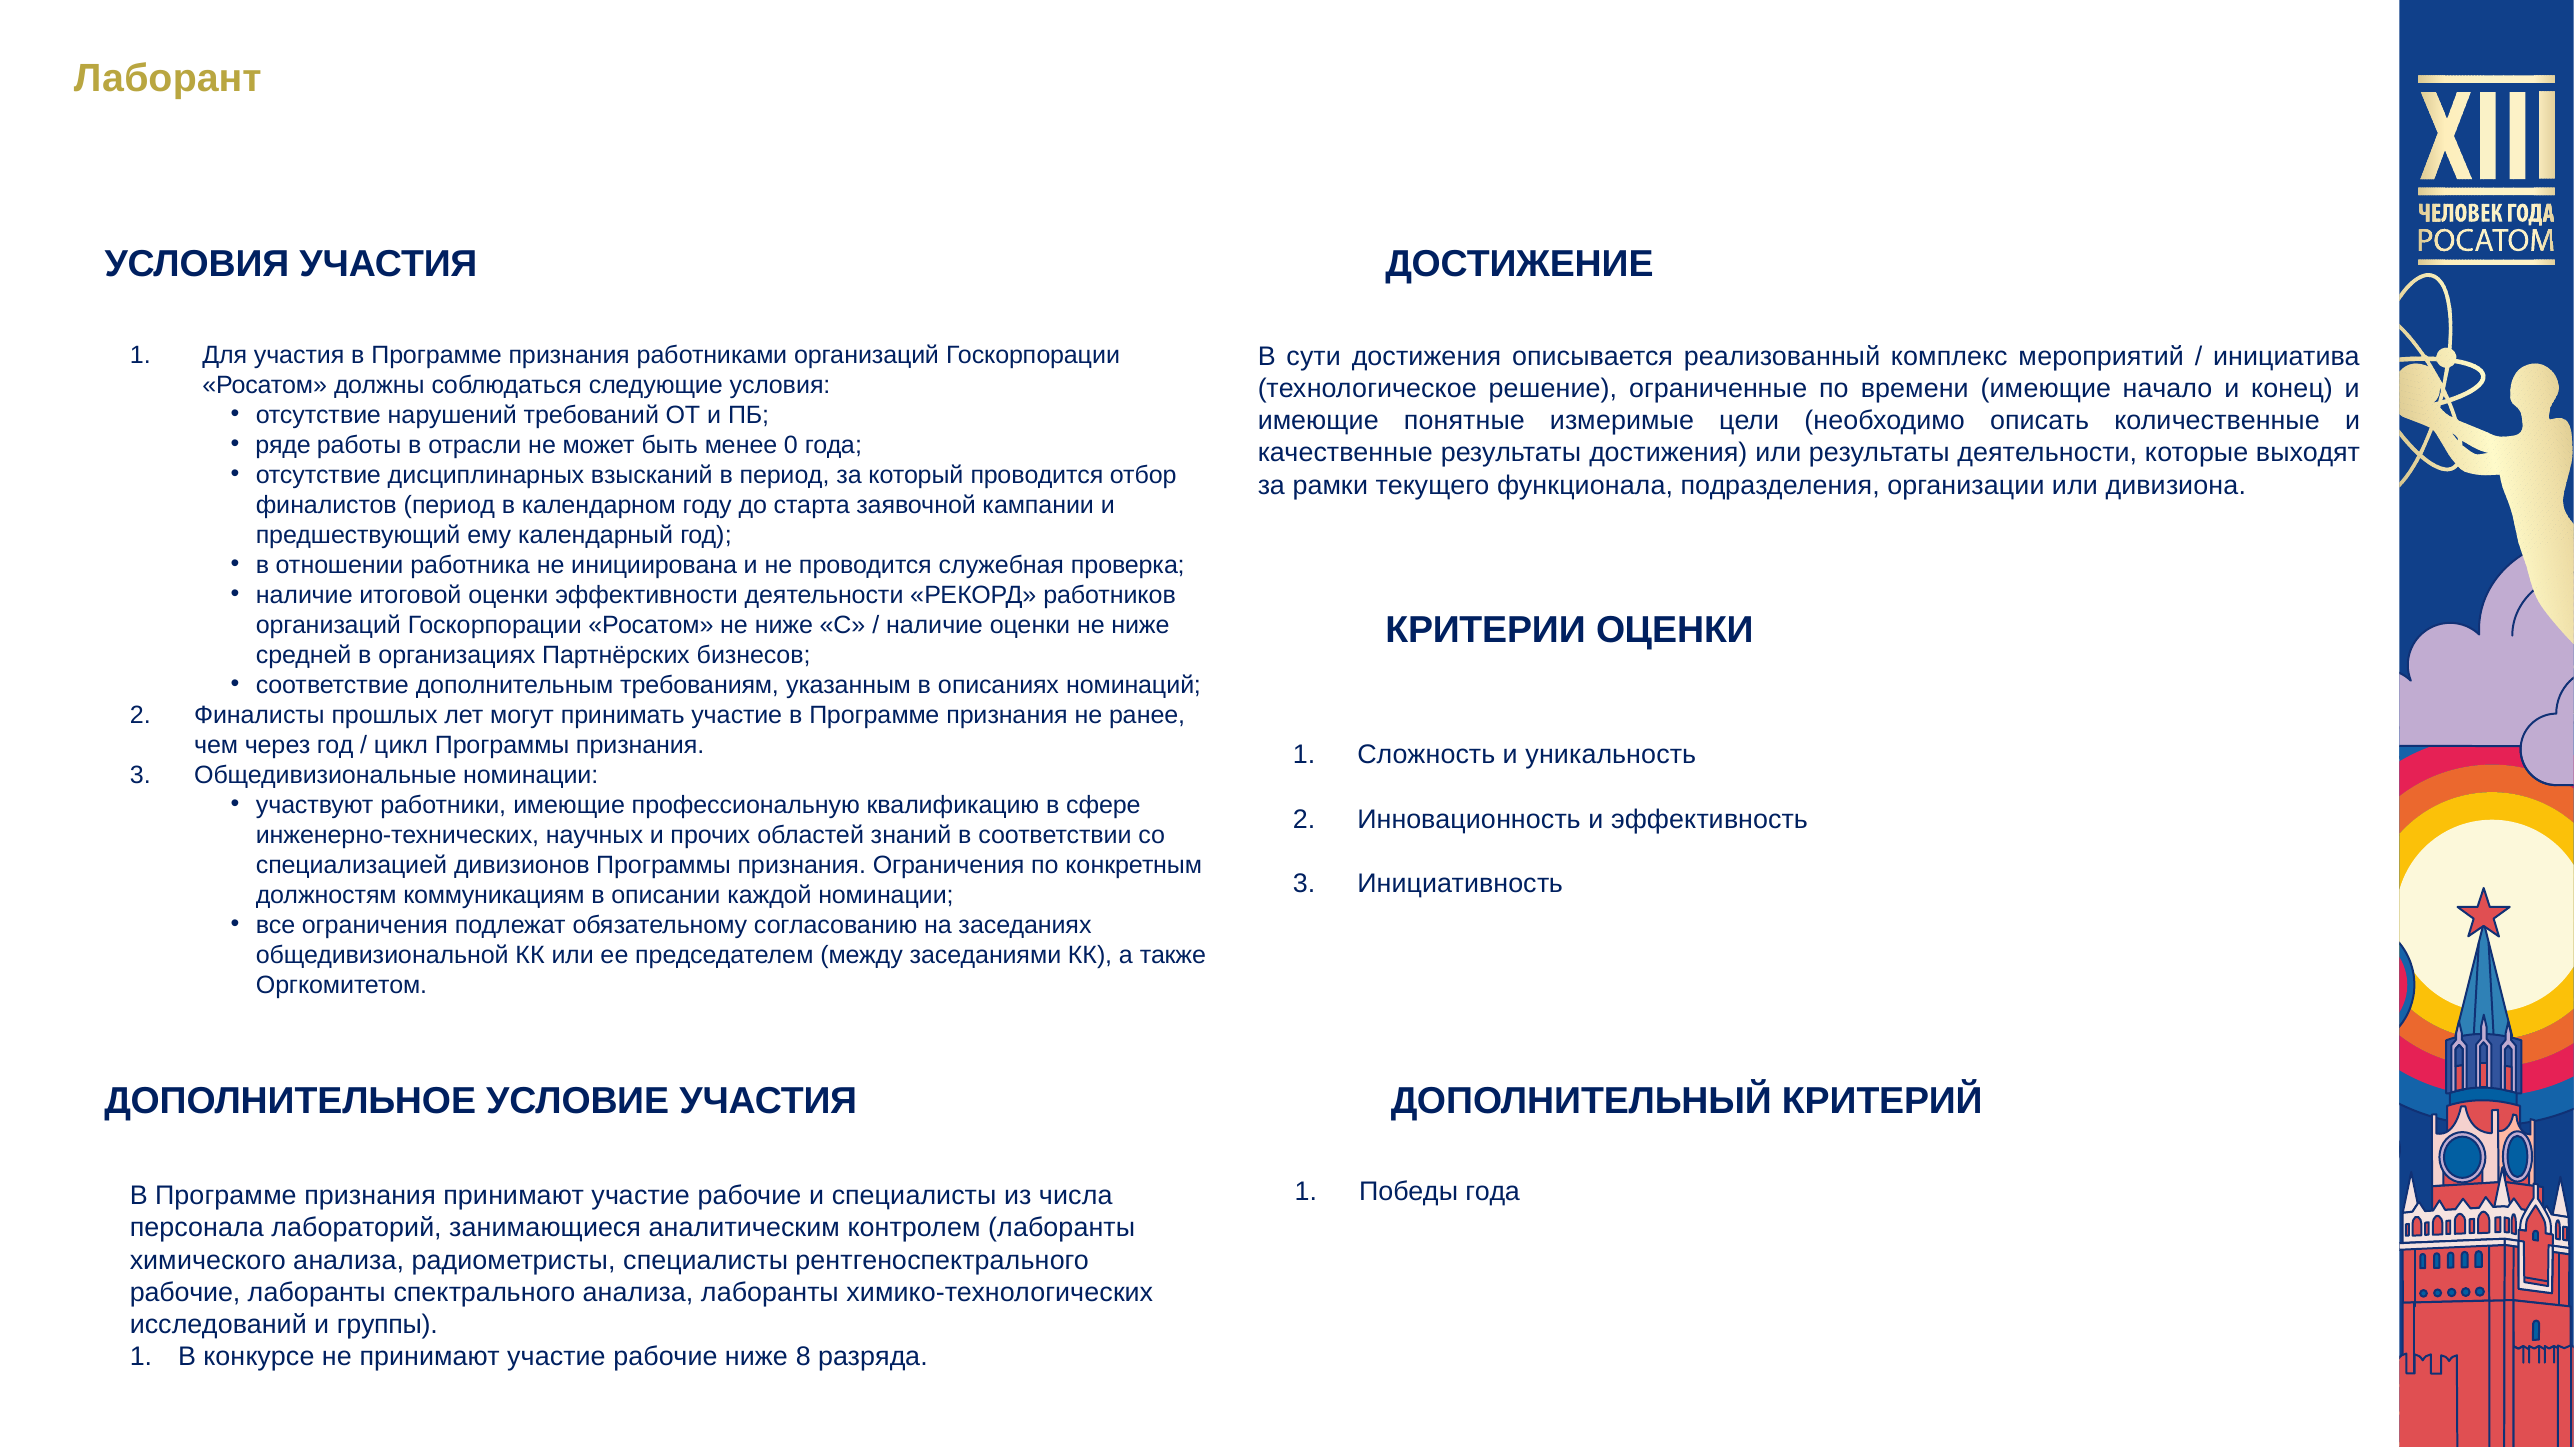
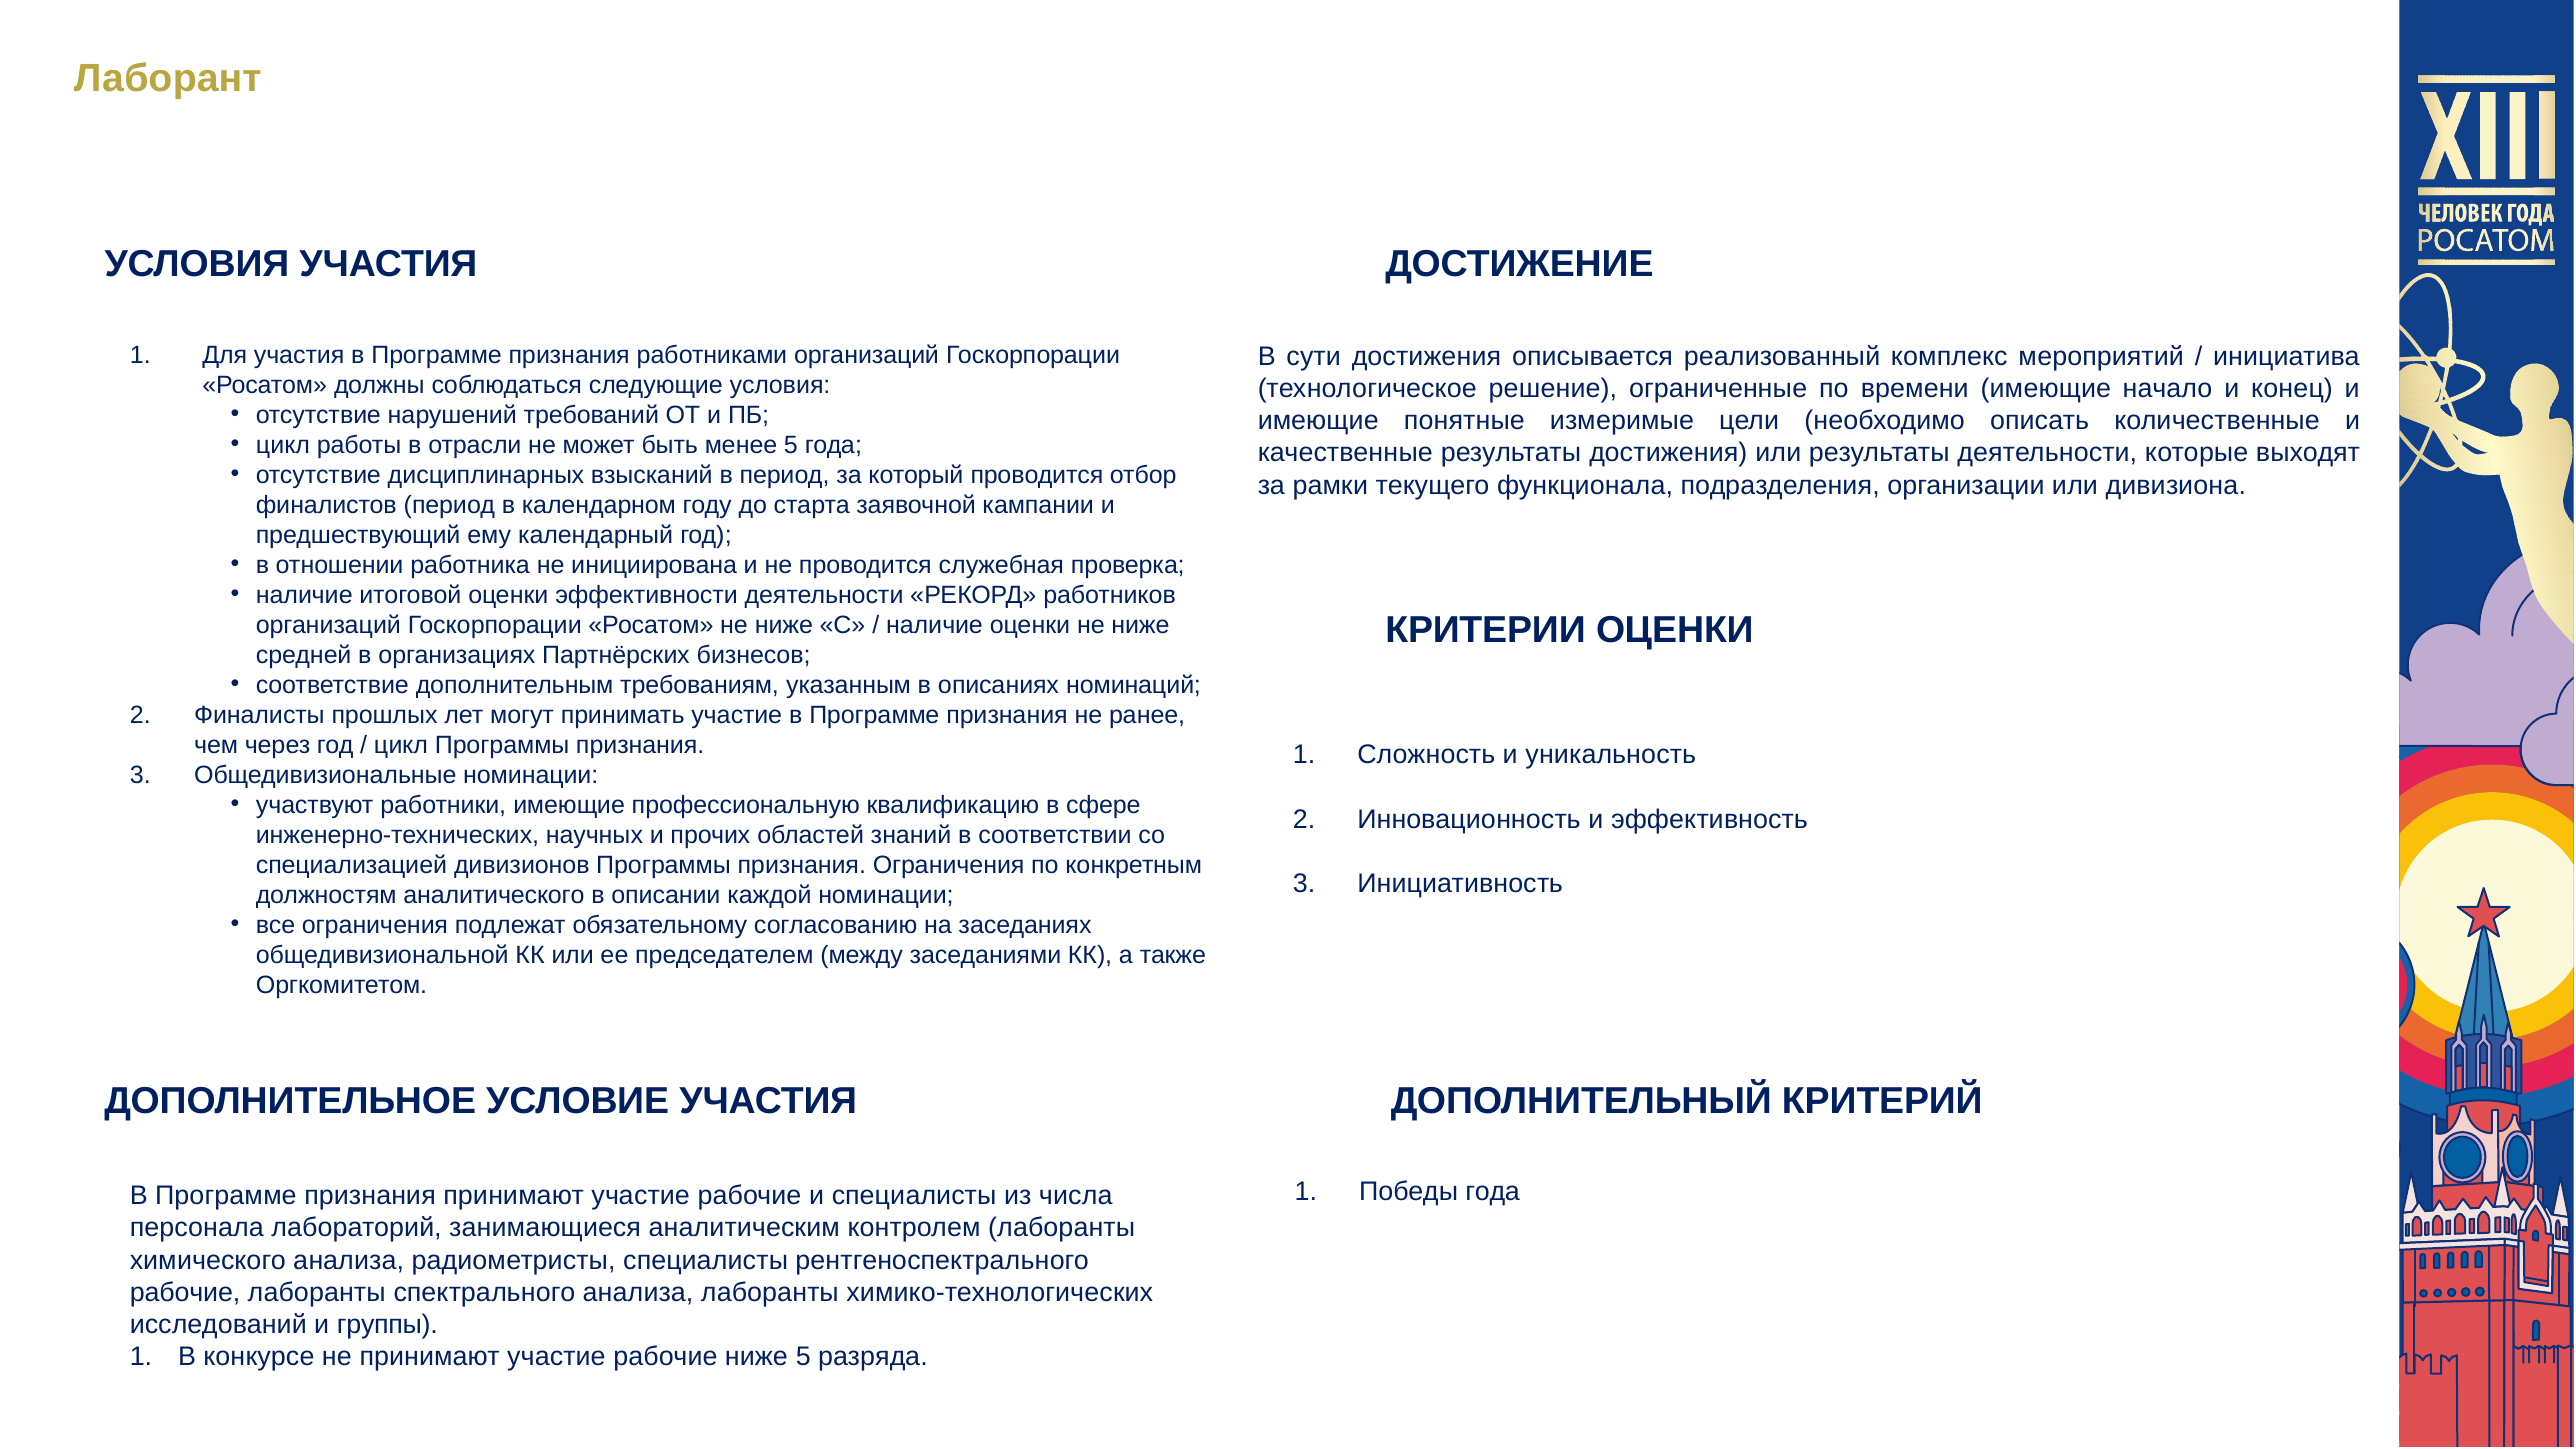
ряде: ряде -> цикл (283, 445)
менее 0: 0 -> 5 (791, 445)
коммуникациям: коммуникациям -> аналитического (494, 895)
ниже 8: 8 -> 5 (803, 1357)
